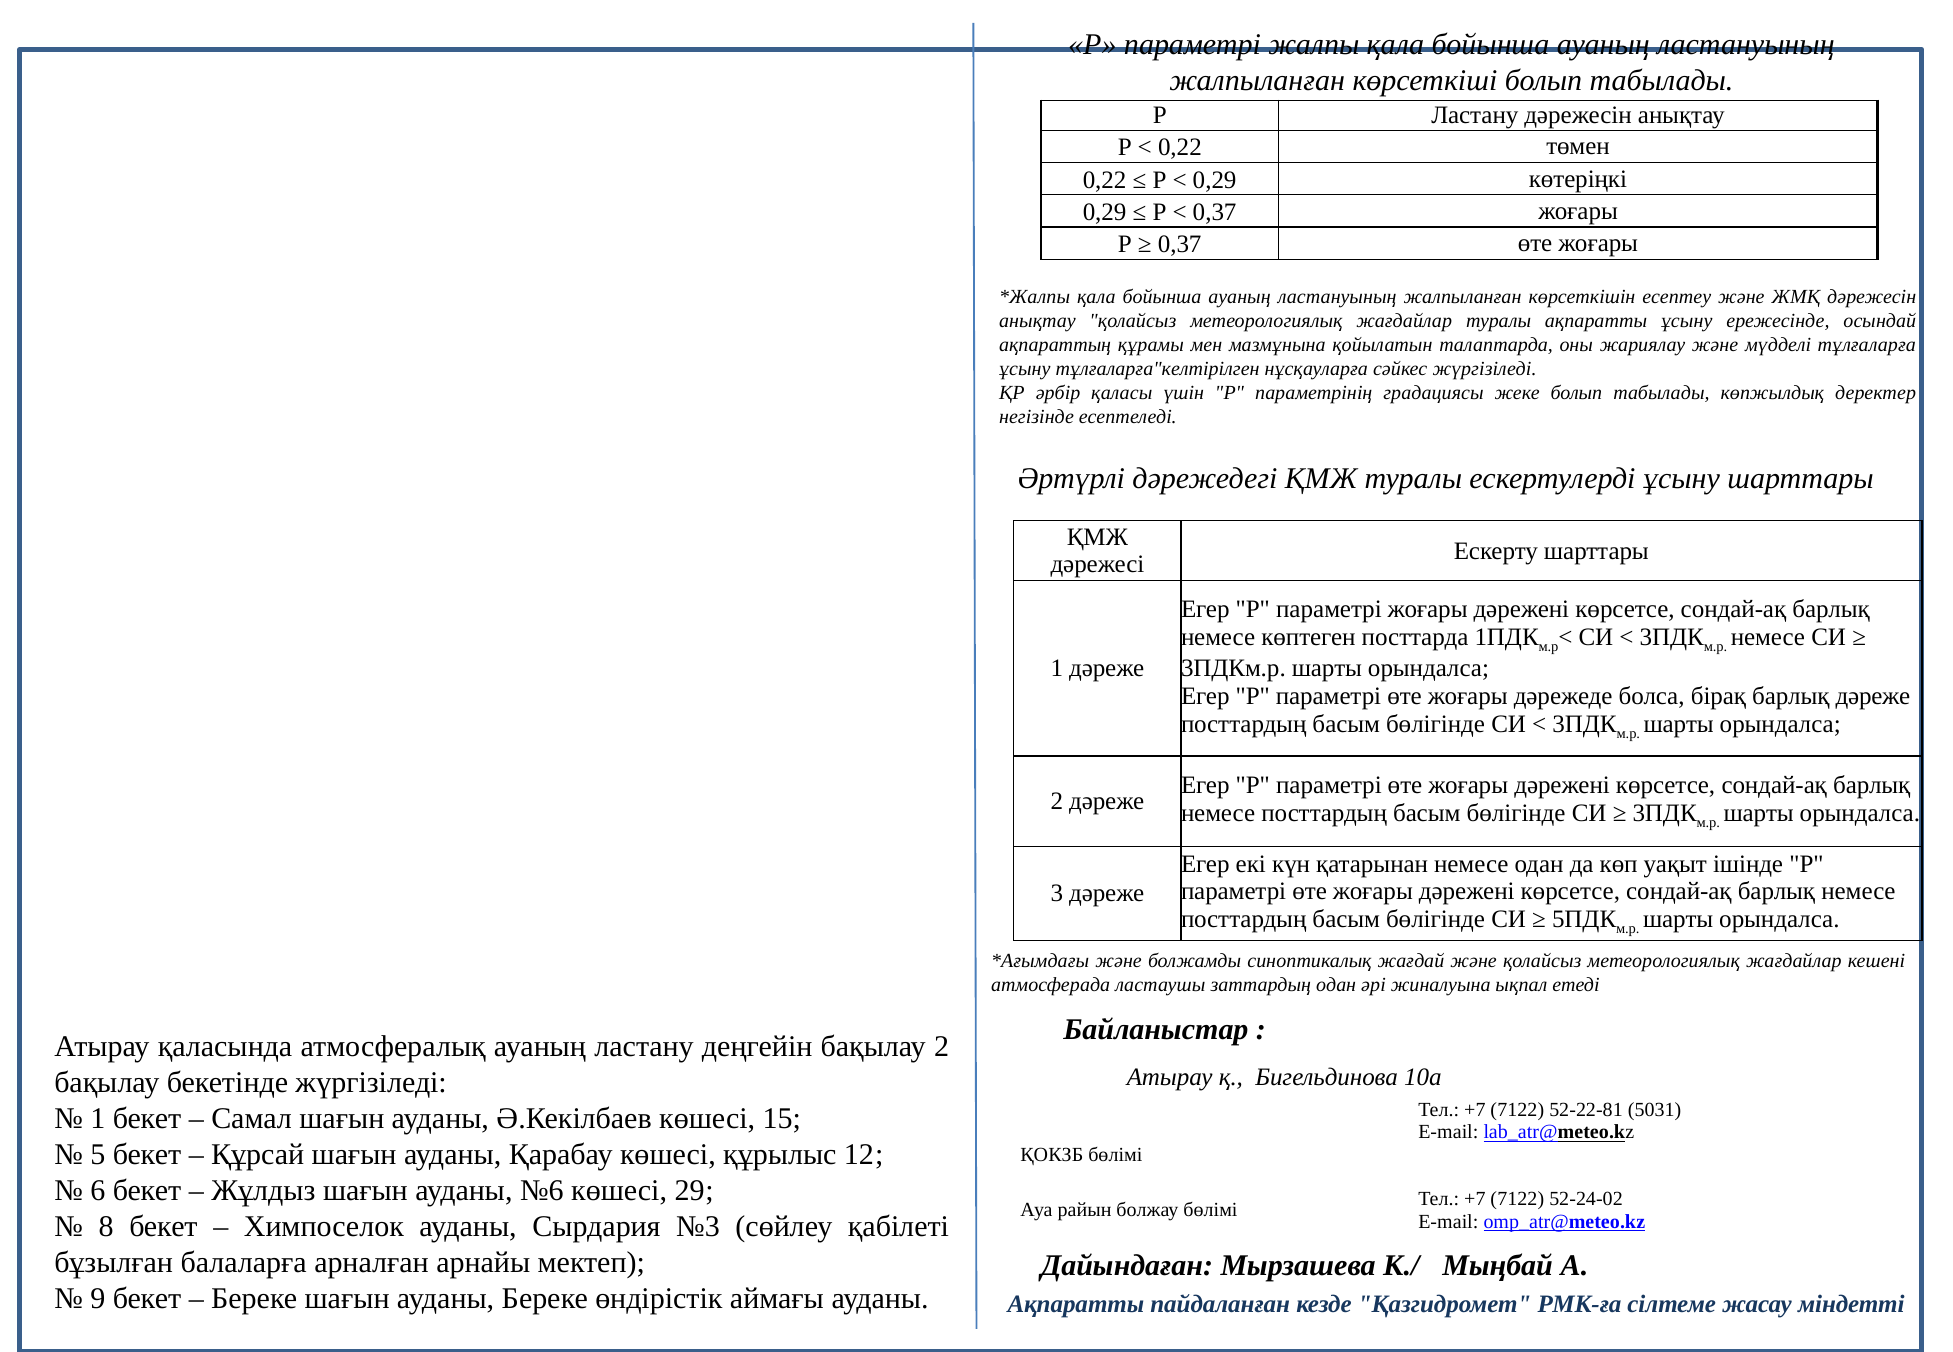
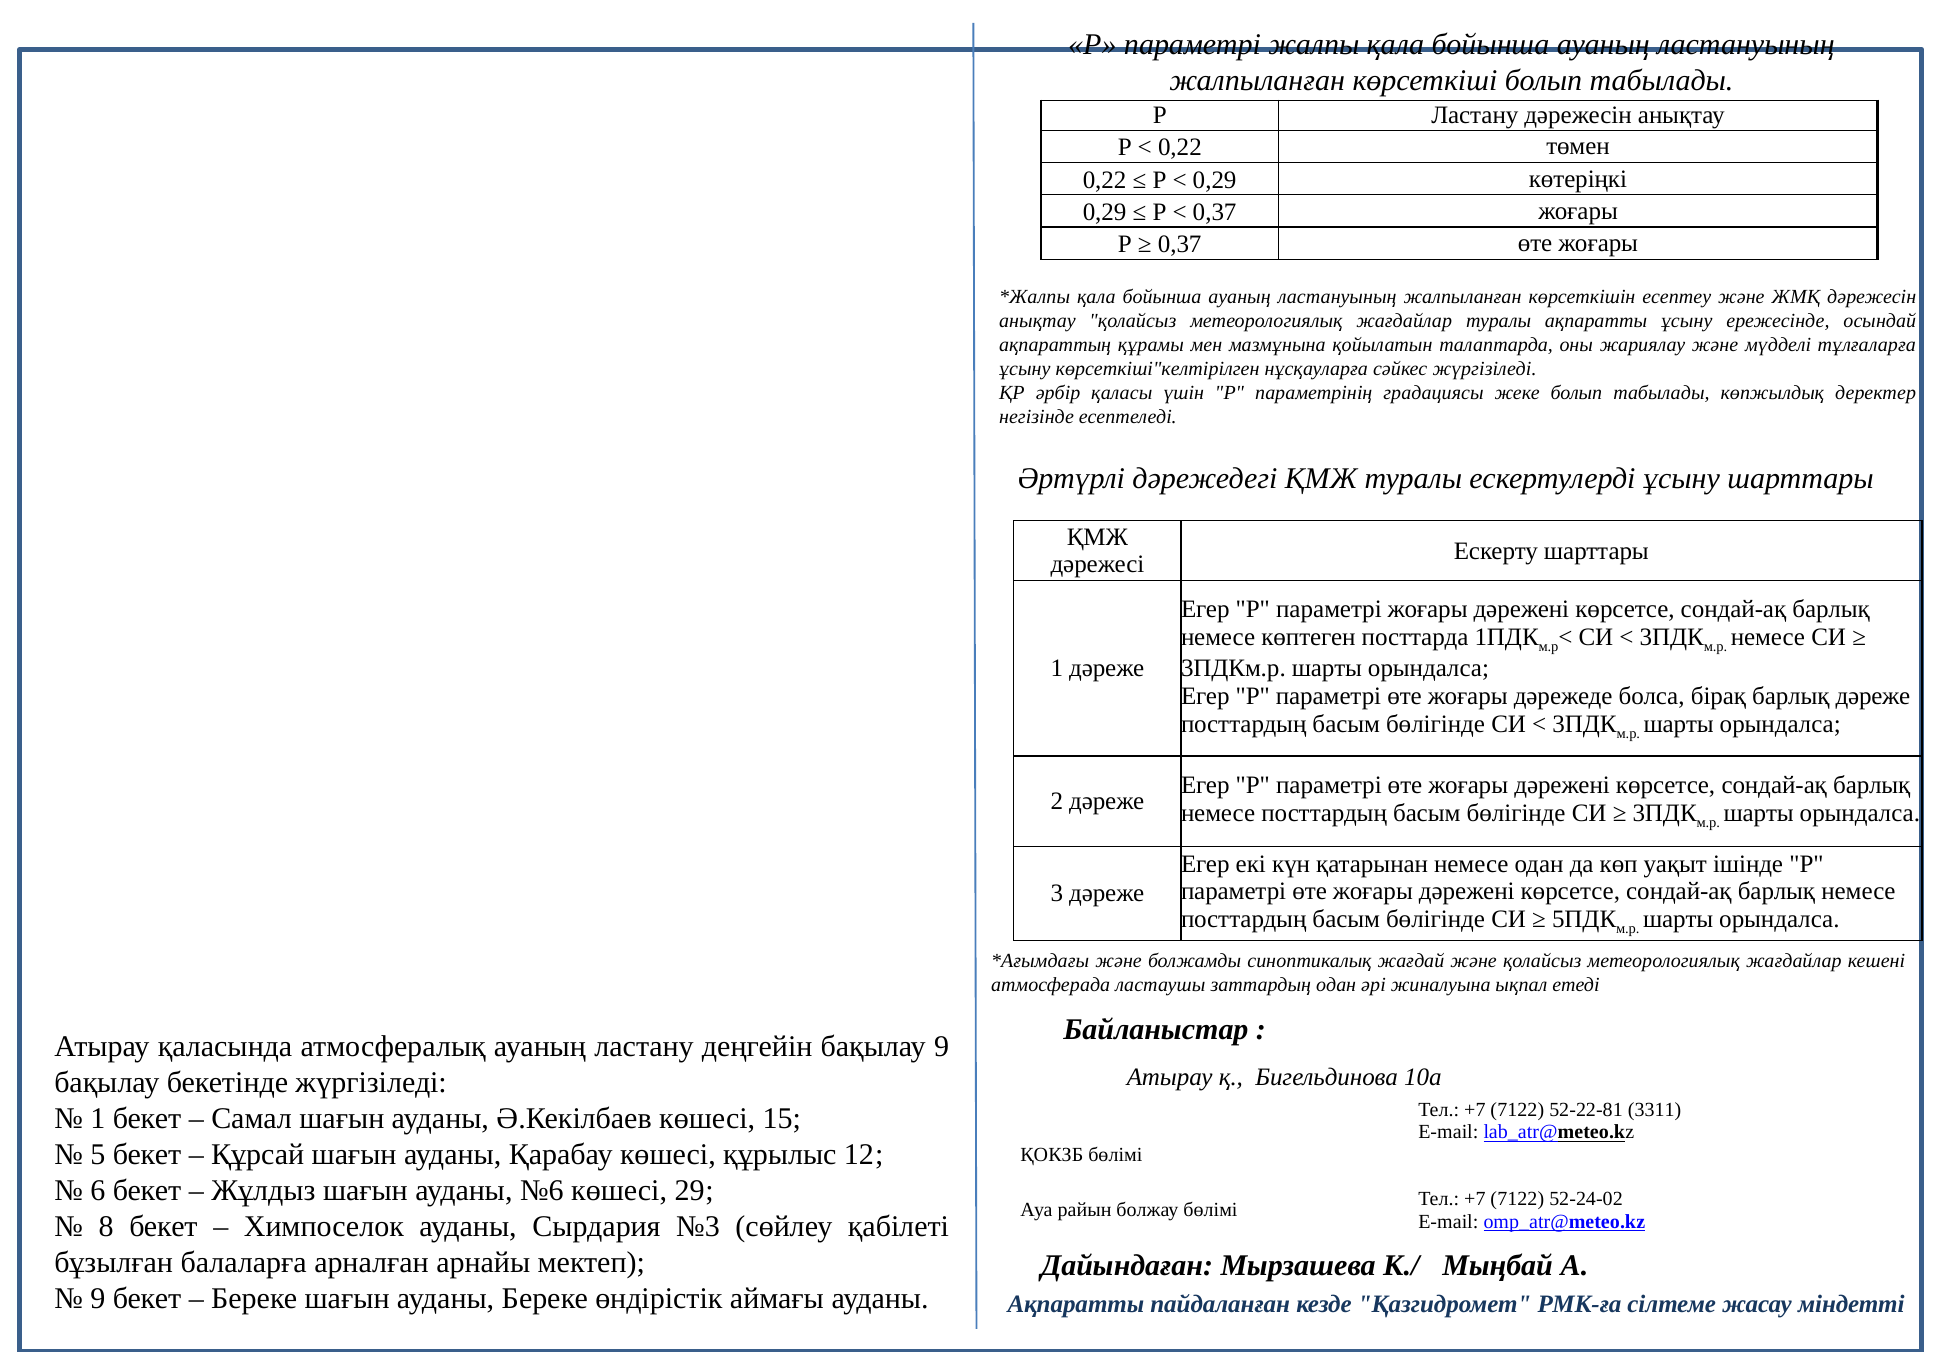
тұлғаларға"келтірілген: тұлғаларға"келтірілген -> көрсеткіші"келтірілген (1158, 369)
бақылау 2: 2 -> 9 (942, 1047)
5031: 5031 -> 3311 (1655, 1110)
